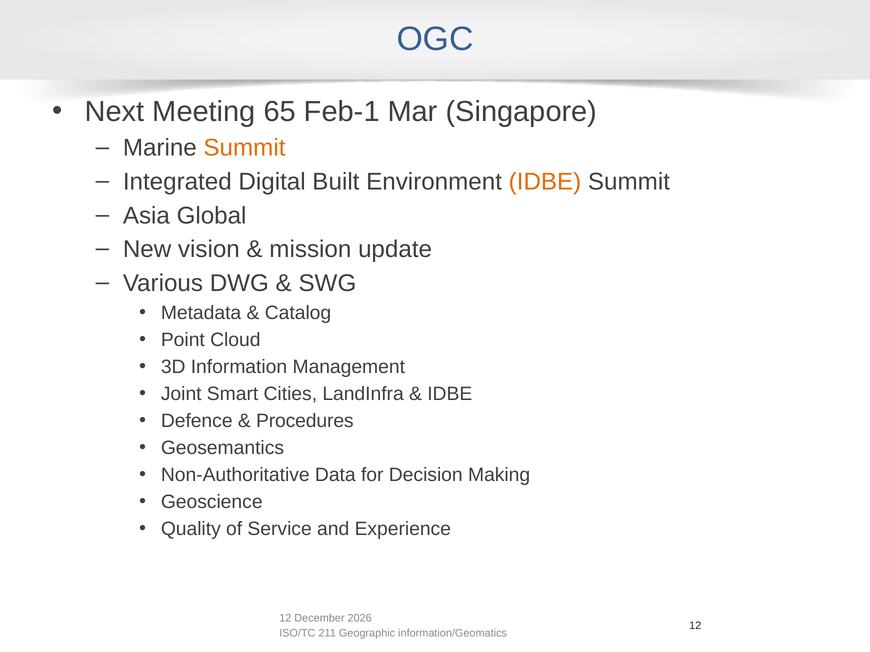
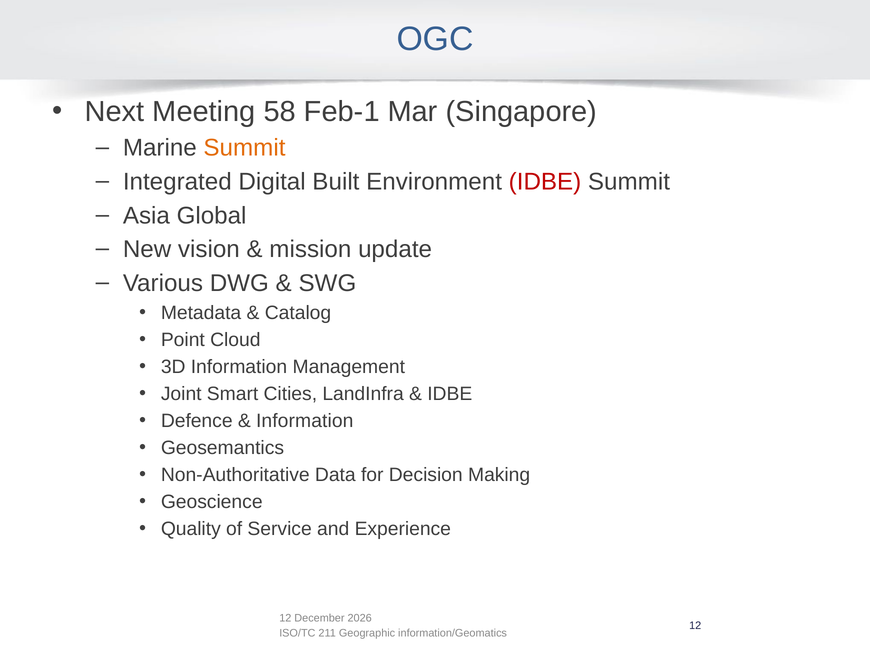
65: 65 -> 58 (280, 112)
IDBE colour: orange -> red (545, 182)
Procedures: Procedures -> Information (305, 421)
